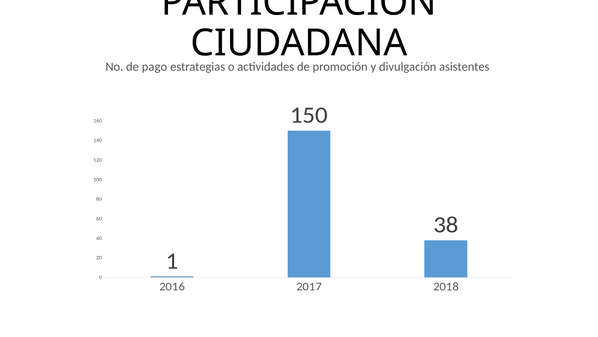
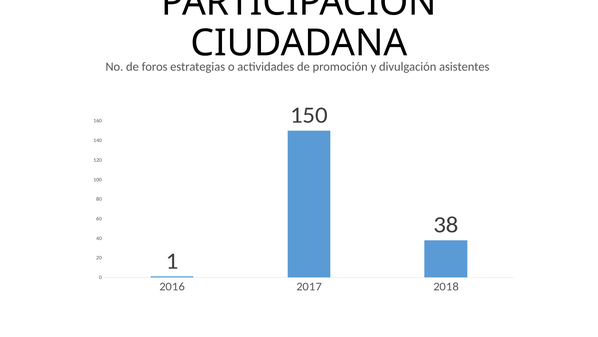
pago: pago -> foros (155, 67)
